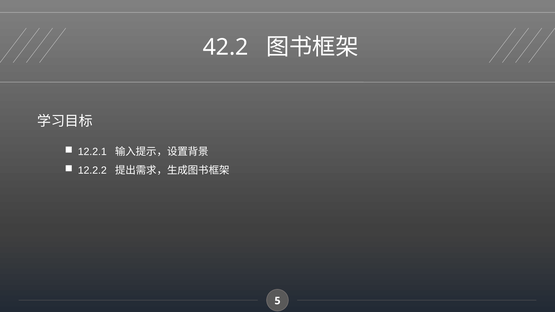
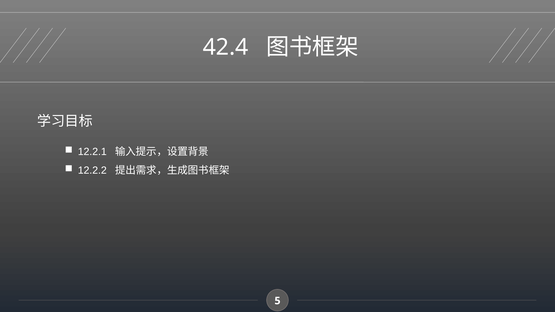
42.2: 42.2 -> 42.4 (226, 47)
